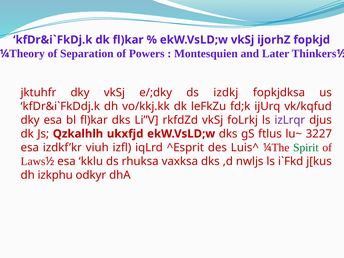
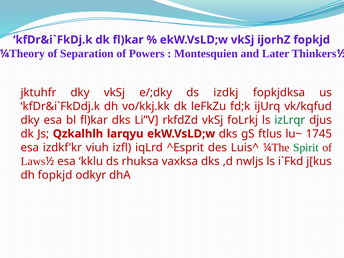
izLrqr colour: purple -> green (290, 120)
ukxfjd: ukxfjd -> larqyu (125, 134)
3227: 3227 -> 1745 (319, 134)
dh izkphu: izkphu -> fopkjd (55, 175)
